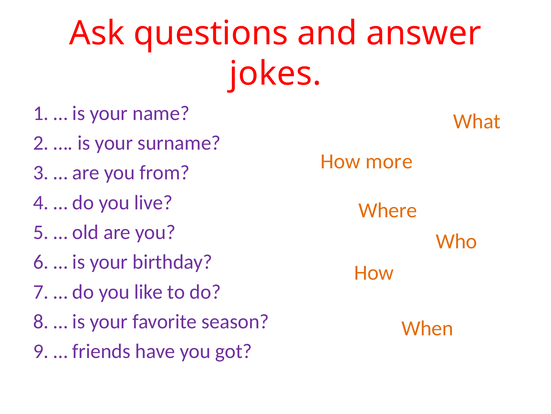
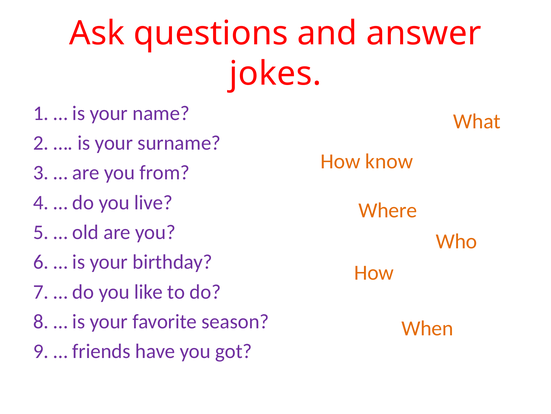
more: more -> know (389, 161)
